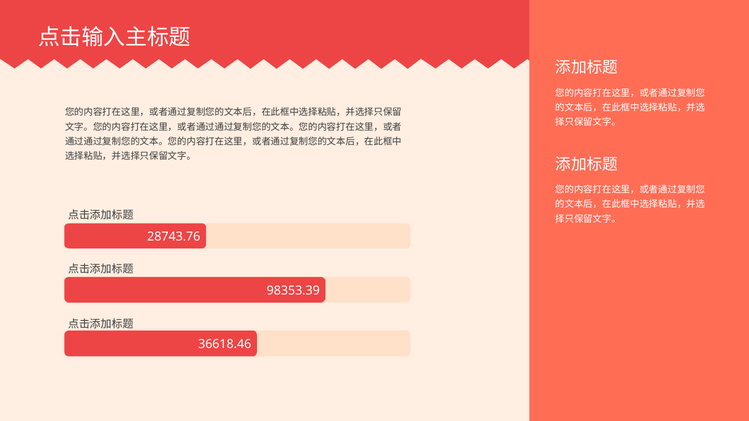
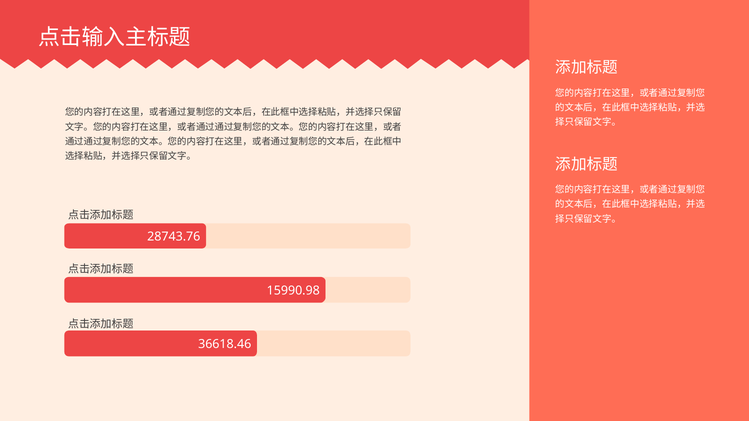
98353.39: 98353.39 -> 15990.98 (293, 291)
